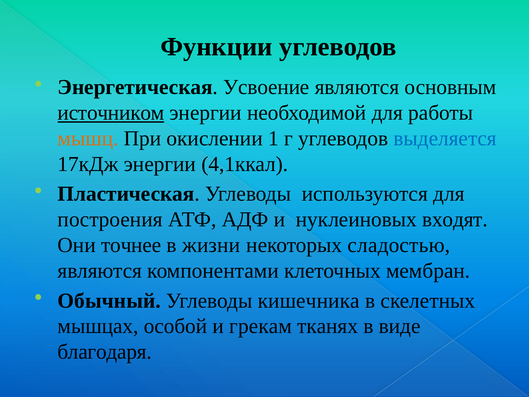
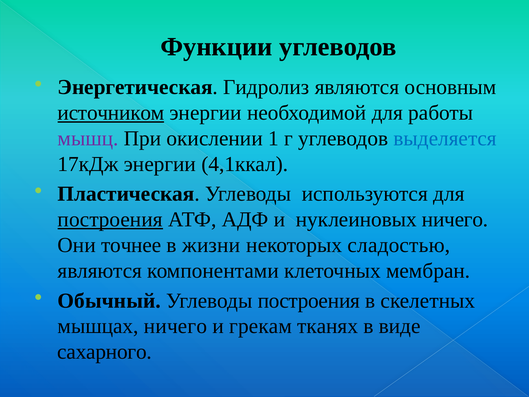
Усвоение: Усвоение -> Гидролиз (266, 87)
мышц colour: orange -> purple (88, 138)
построения underline: none -> present (110, 219)
нуклеиновых входят: входят -> ничего (455, 219)
Углеводы кишечника: кишечника -> построения (309, 300)
мышцах особой: особой -> ничего (176, 326)
благодаря: благодаря -> сахарного (105, 352)
